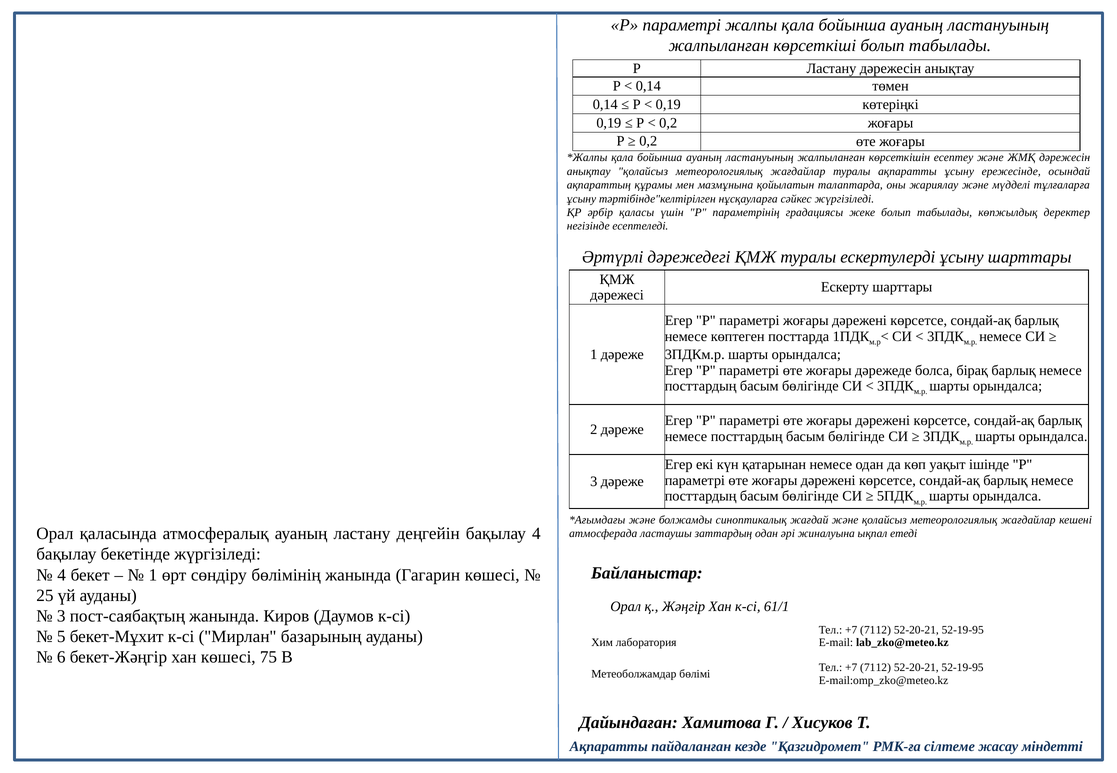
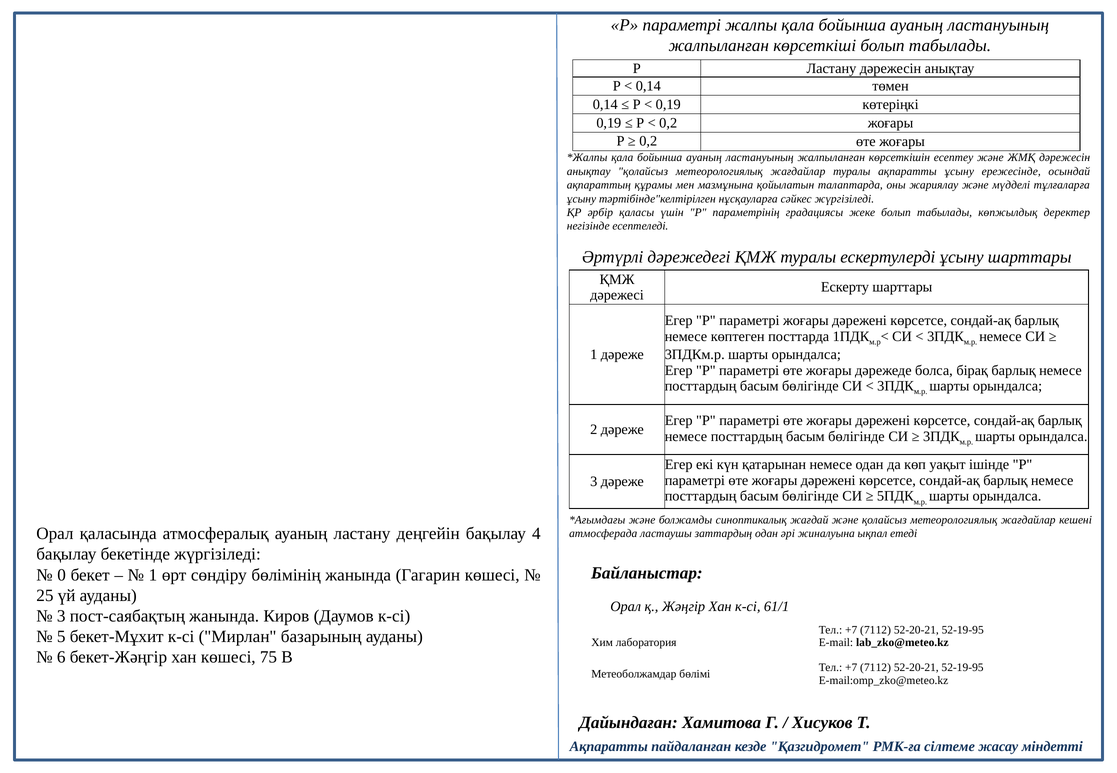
4: 4 -> 0 (62, 575)
